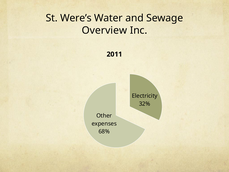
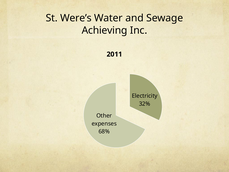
Overview: Overview -> Achieving (104, 30)
